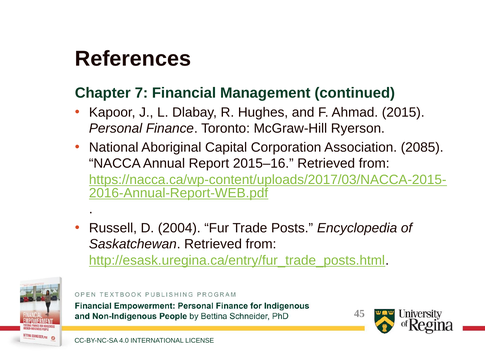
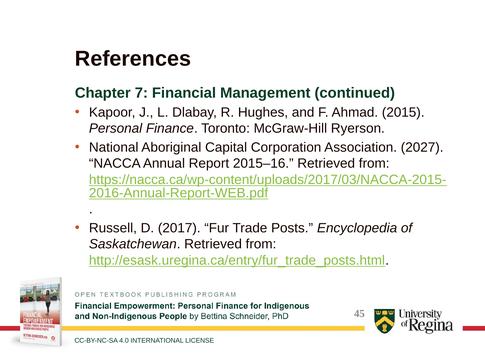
2085: 2085 -> 2027 (422, 148)
2004: 2004 -> 2017 (179, 229)
